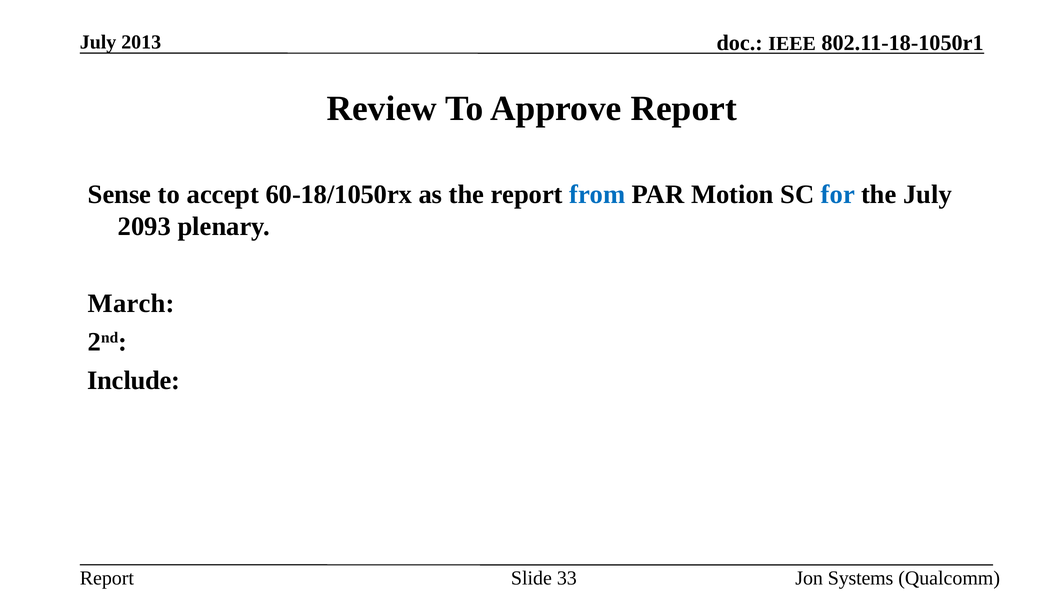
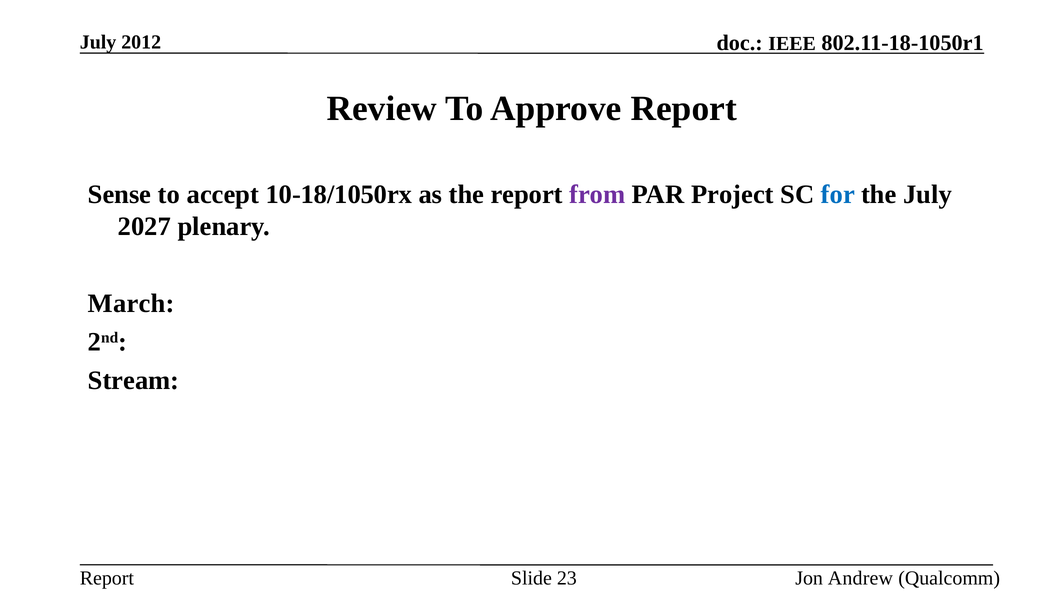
2013: 2013 -> 2012 (141, 42)
60-18/1050rx: 60-18/1050rx -> 10-18/1050rx (339, 195)
from colour: blue -> purple (597, 195)
Motion: Motion -> Project (732, 195)
2093: 2093 -> 2027 (144, 227)
Include: Include -> Stream (134, 381)
33: 33 -> 23 (567, 578)
Systems: Systems -> Andrew (860, 578)
